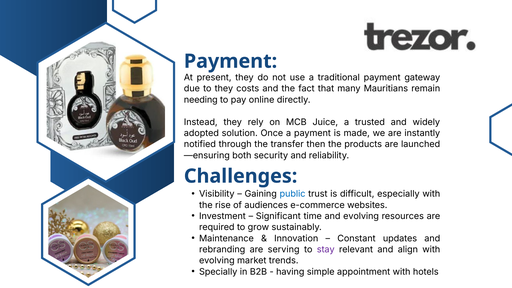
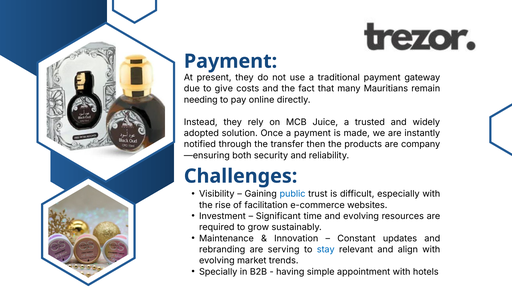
to they: they -> give (224, 89)
launched: launched -> company (421, 144)
audiences: audiences -> facilitation (266, 205)
stay colour: purple -> blue (326, 250)
